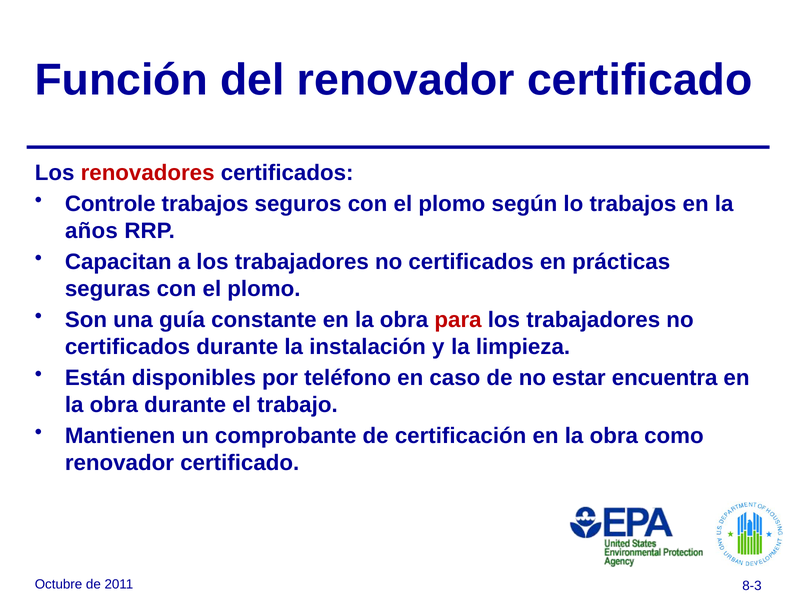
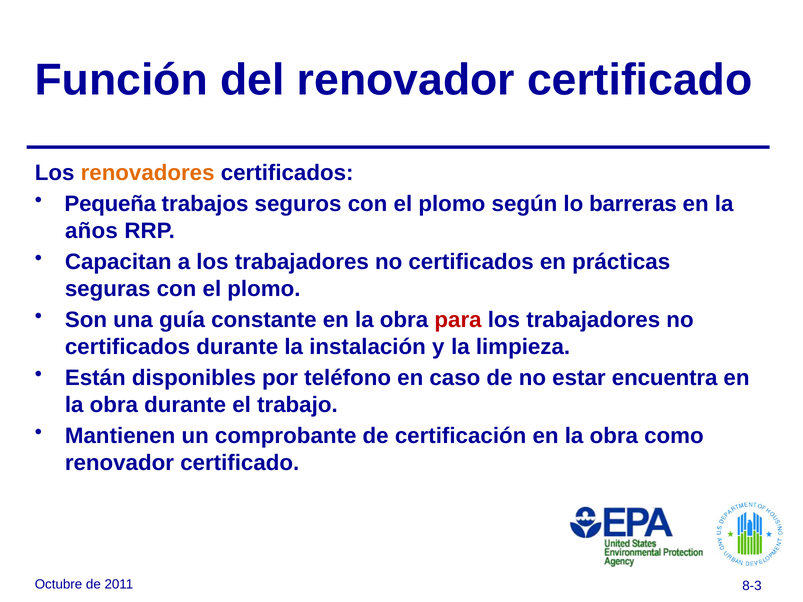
renovadores colour: red -> orange (148, 173)
Controle: Controle -> Pequeña (110, 204)
lo trabajos: trabajos -> barreras (633, 204)
